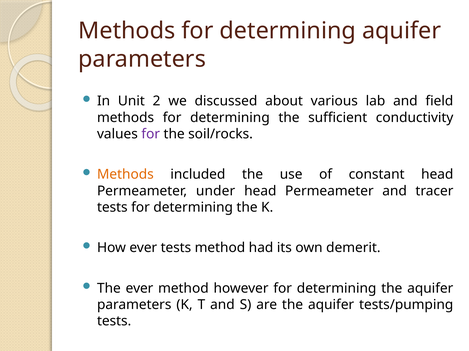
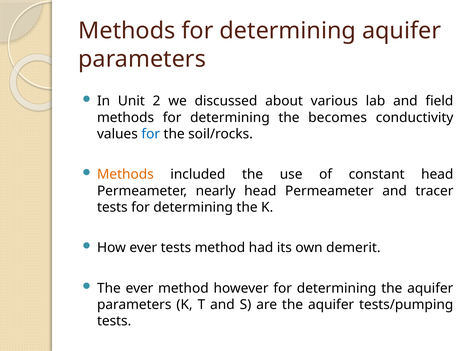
sufficient: sufficient -> becomes (338, 118)
for colour: purple -> blue (151, 134)
under: under -> nearly (216, 191)
